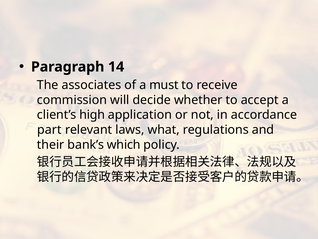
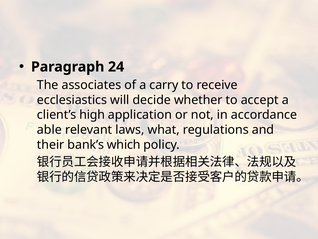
14: 14 -> 24 (116, 67)
must: must -> carry (164, 85)
commission: commission -> ecclesiastics (72, 100)
part: part -> able (49, 130)
